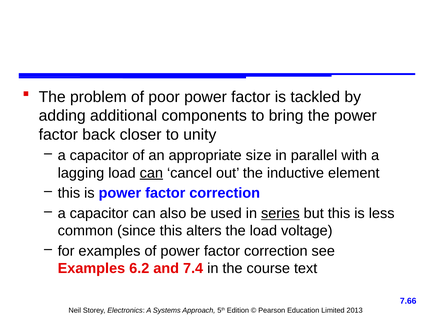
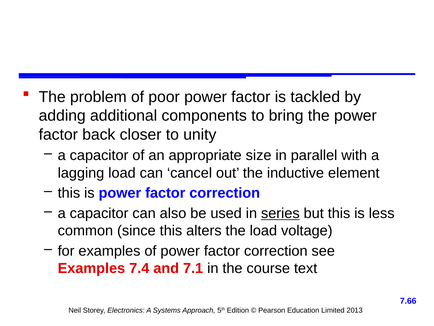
can underline: present -> none (151, 173)
6.2: 6.2 -> 7.4 (139, 268)
7.4: 7.4 -> 7.1 (193, 268)
